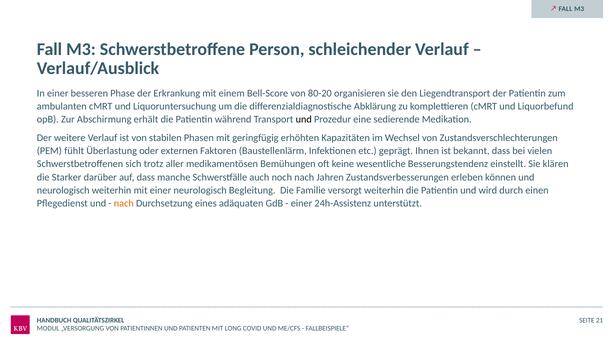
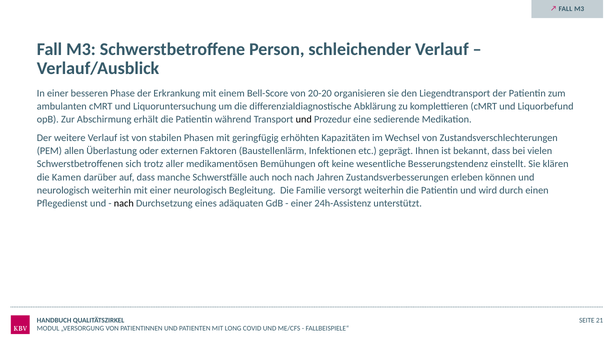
80-20: 80-20 -> 20-20 (320, 93)
fühlt: fühlt -> allen (74, 151)
Starker: Starker -> Kamen (67, 177)
nach colour: orange -> black (124, 204)
